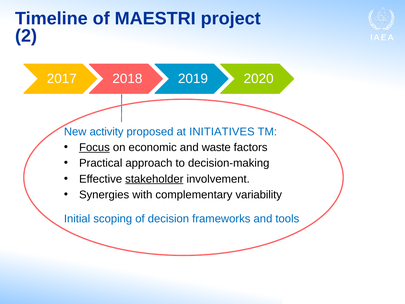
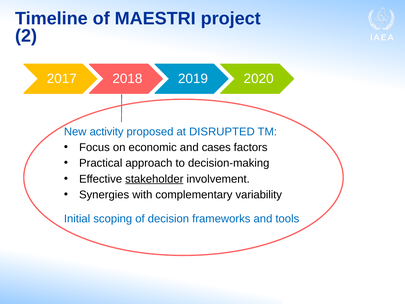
INITIATIVES: INITIATIVES -> DISRUPTED (222, 132)
Focus underline: present -> none (94, 147)
waste: waste -> cases (216, 147)
